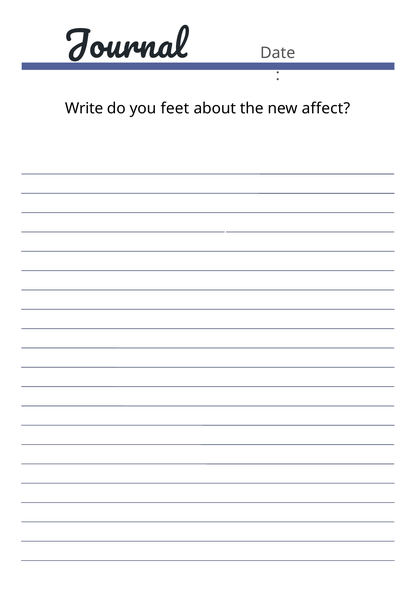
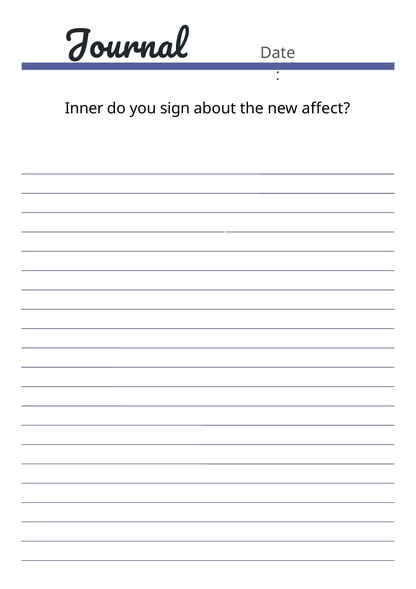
Write: Write -> Inner (84, 108)
feet: feet -> sign (175, 108)
